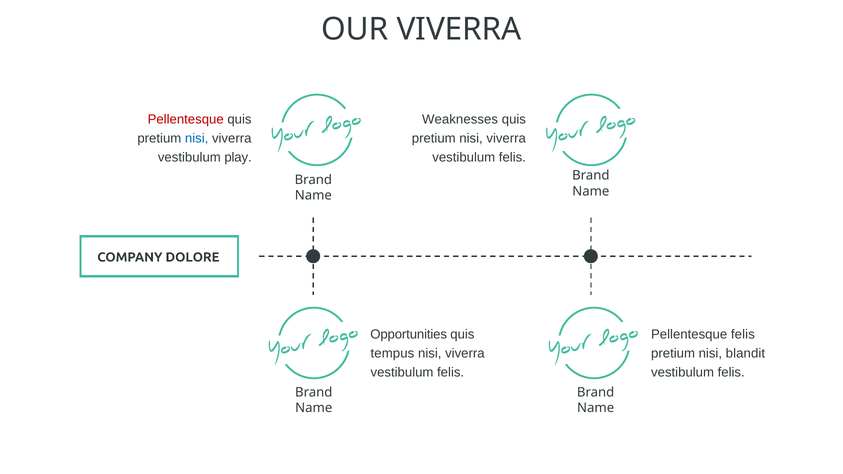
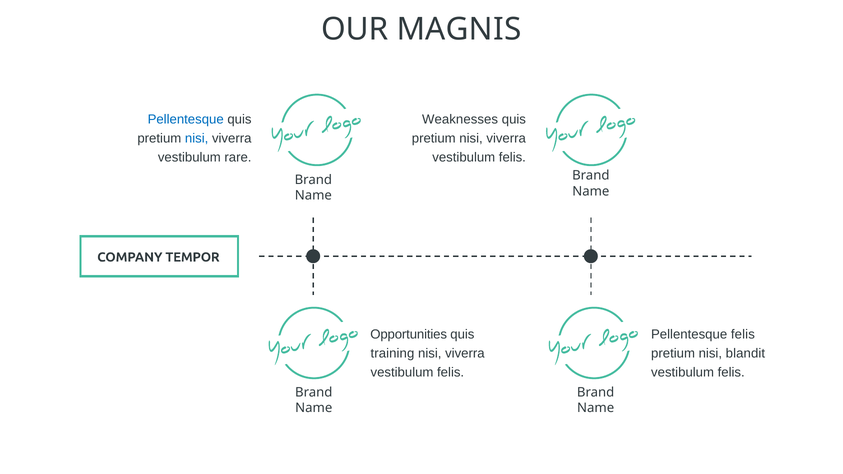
OUR VIVERRA: VIVERRA -> MAGNIS (459, 29)
Pellentesque colour: red -> blue (186, 120)
play: play -> rare (238, 157)
DOLORE: DOLORE -> TEMPOR (193, 257)
tempus: tempus -> training (392, 354)
